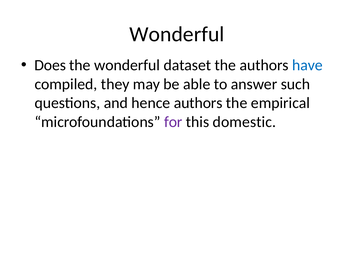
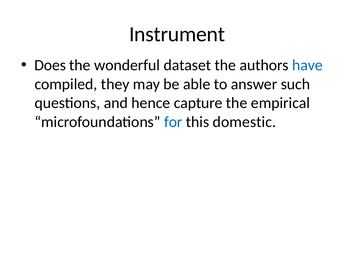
Wonderful: Wonderful -> Instrument (177, 34)
hence authors: authors -> capture (198, 103)
for colour: purple -> blue (173, 122)
